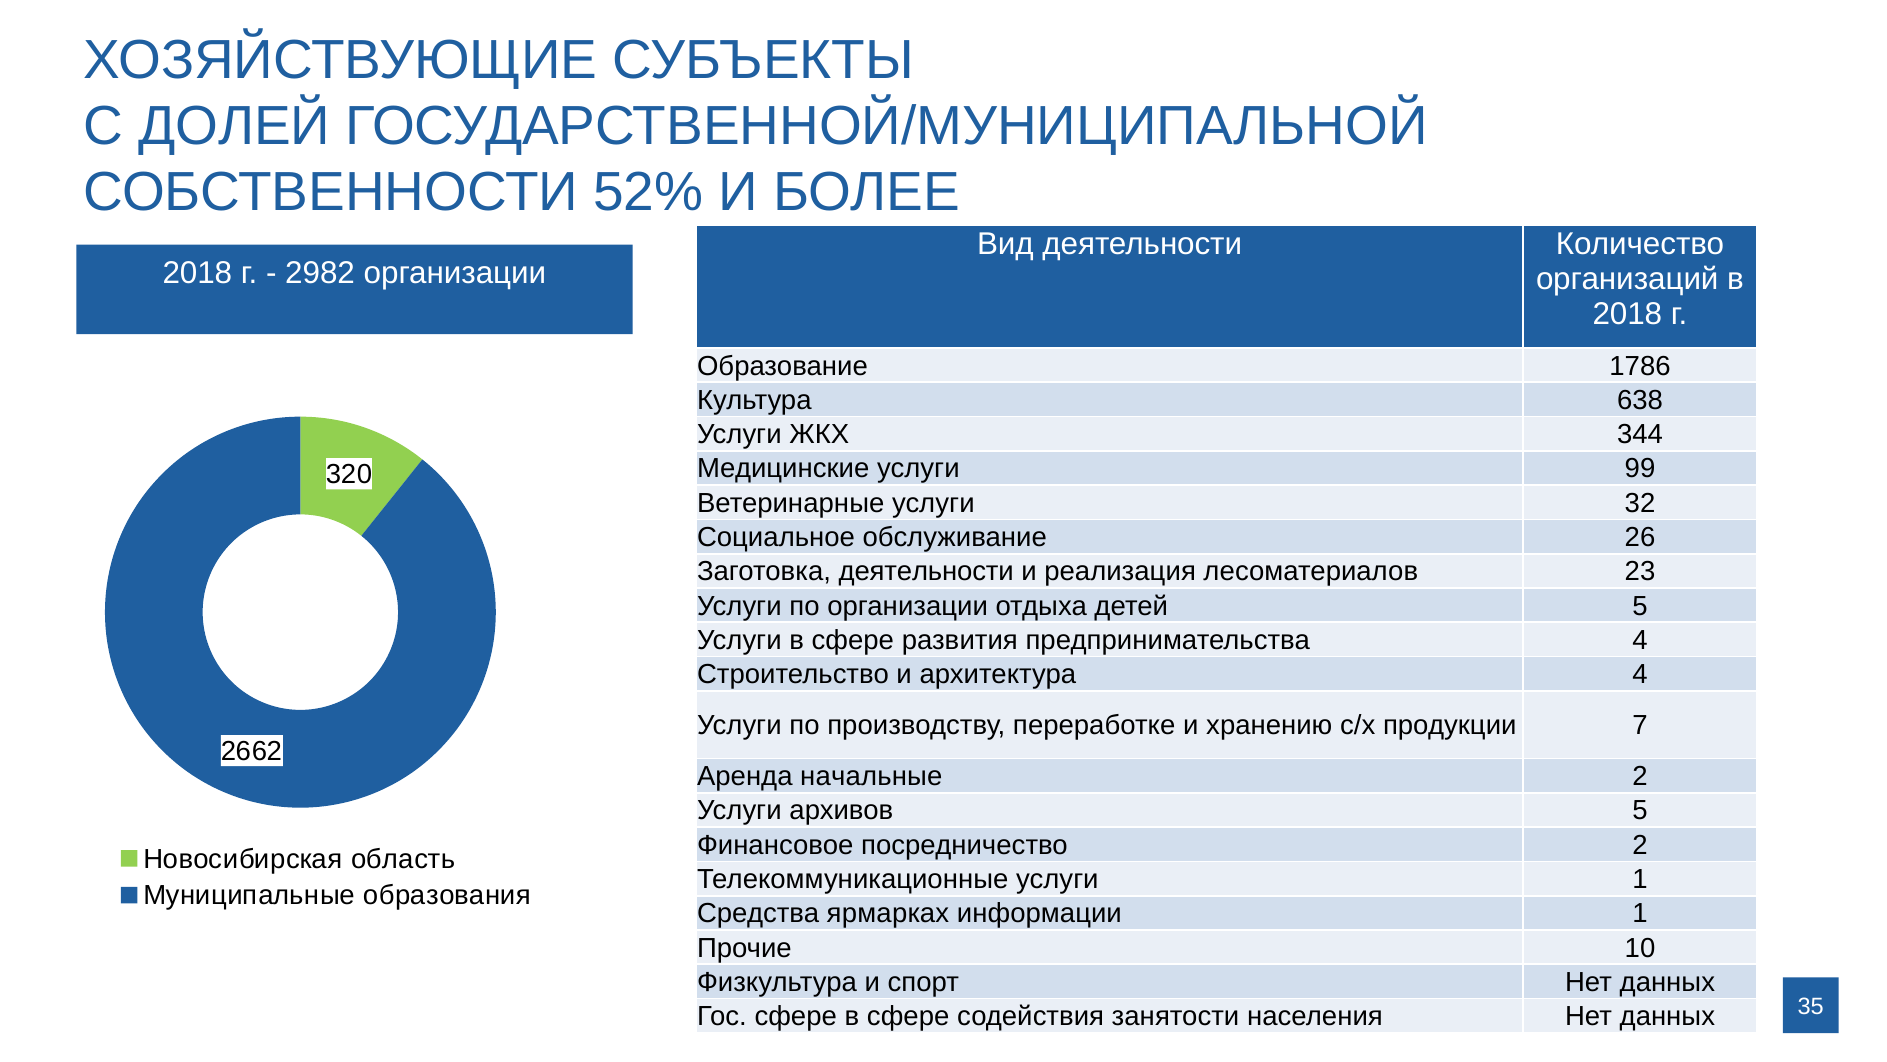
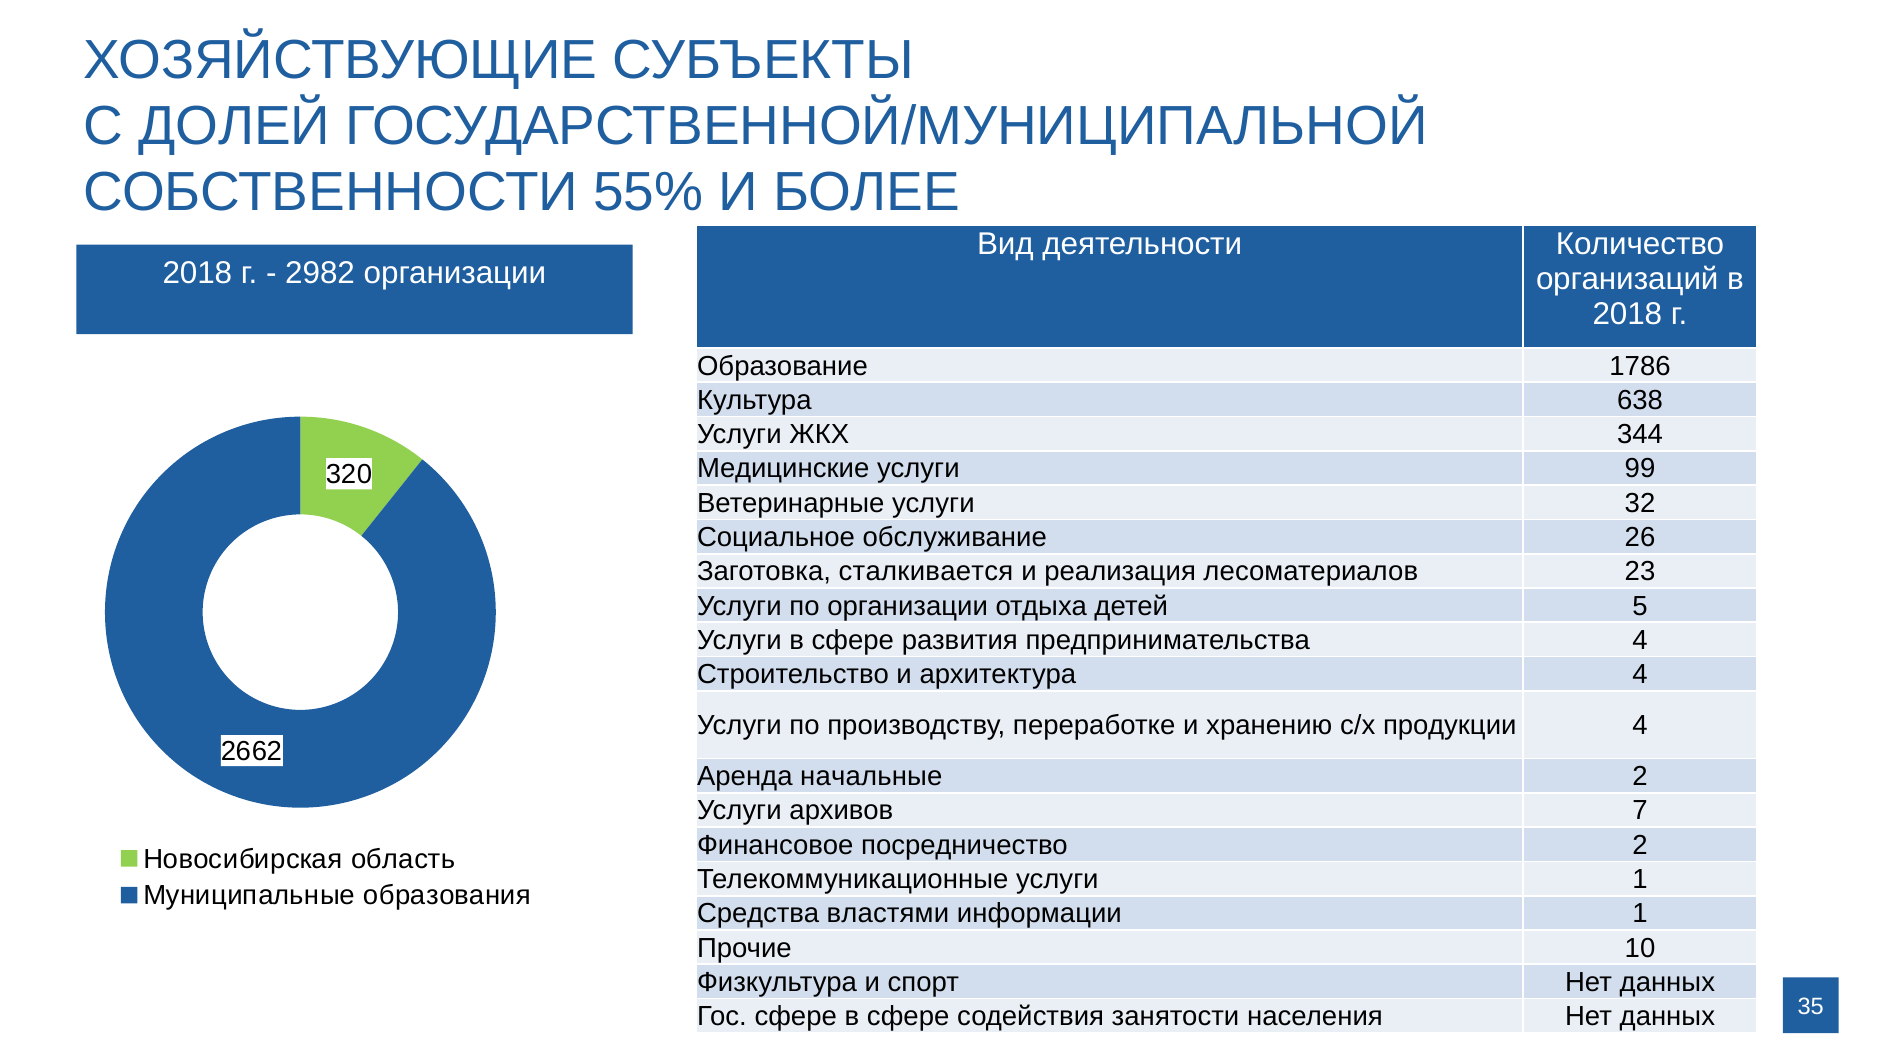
52%: 52% -> 55% (648, 192)
Заготовка деятельности: деятельности -> сталкивается (926, 571)
продукции 7: 7 -> 4 (1640, 725)
архивов 5: 5 -> 7 (1640, 810)
ярмарках: ярмарках -> властями (888, 913)
